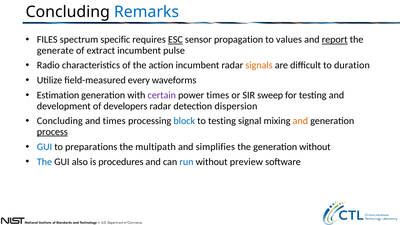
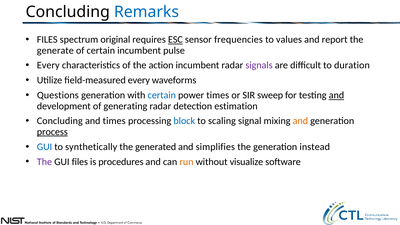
specific: specific -> original (115, 40)
propagation: propagation -> frequencies (238, 40)
report underline: present -> none (335, 40)
of extract: extract -> certain (101, 50)
Radio: Radio -> Every (48, 65)
signals colour: orange -> purple (259, 65)
Estimation: Estimation -> Questions (58, 95)
certain colour: purple -> blue (162, 95)
and underline: none -> present (336, 95)
developers: developers -> generating (125, 106)
dispersion: dispersion -> estimation (236, 106)
to testing: testing -> scaling (222, 121)
preparations: preparations -> synthetically (91, 147)
multipath: multipath -> generated (156, 147)
generation without: without -> instead (315, 147)
The colour: blue -> purple (44, 162)
GUI also: also -> files (80, 162)
run colour: blue -> orange (186, 162)
preview: preview -> visualize (246, 162)
